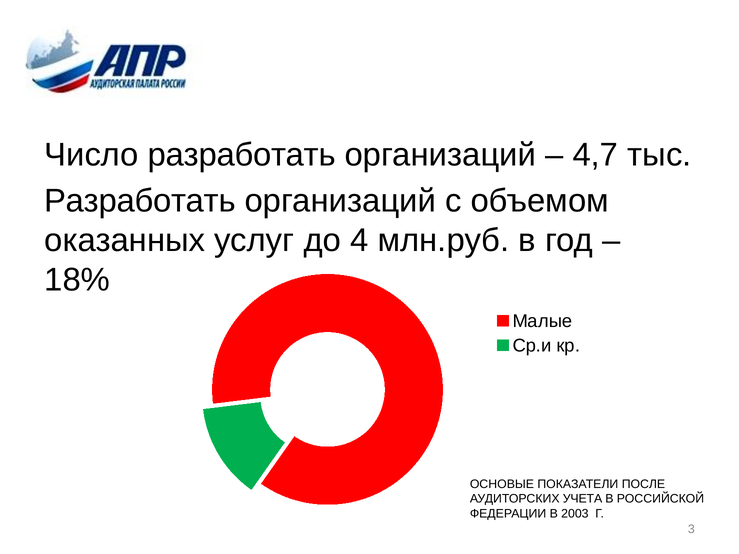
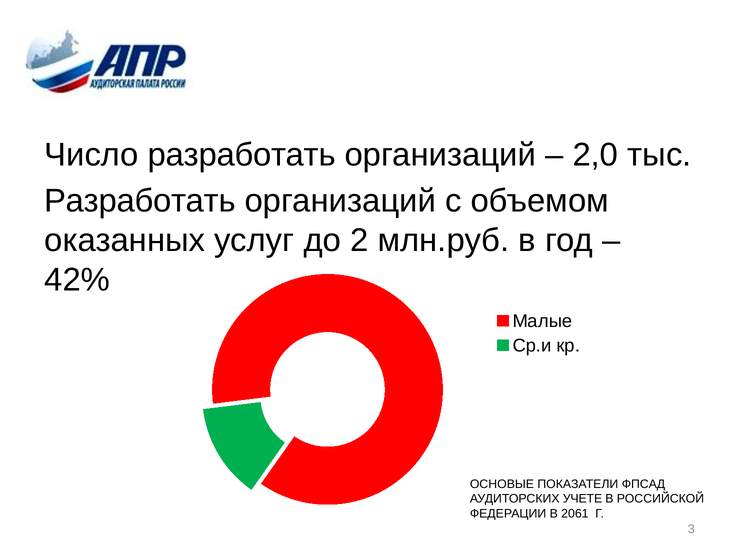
4,7: 4,7 -> 2,0 (595, 155)
4: 4 -> 2 (359, 240)
18%: 18% -> 42% (77, 280)
ПОСЛЕ: ПОСЛЕ -> ФПСАД (643, 484)
УЧЕТА: УЧЕТА -> УЧЕТЕ (582, 499)
2003: 2003 -> 2061 (575, 514)
